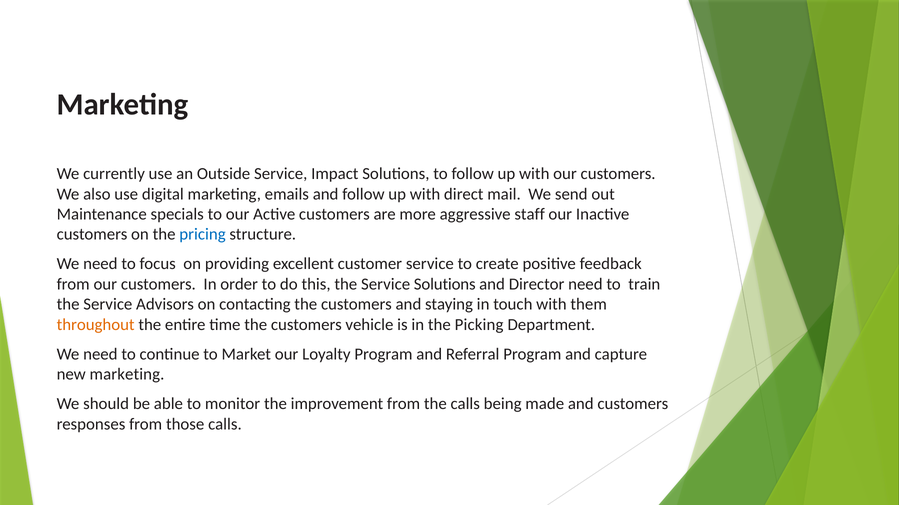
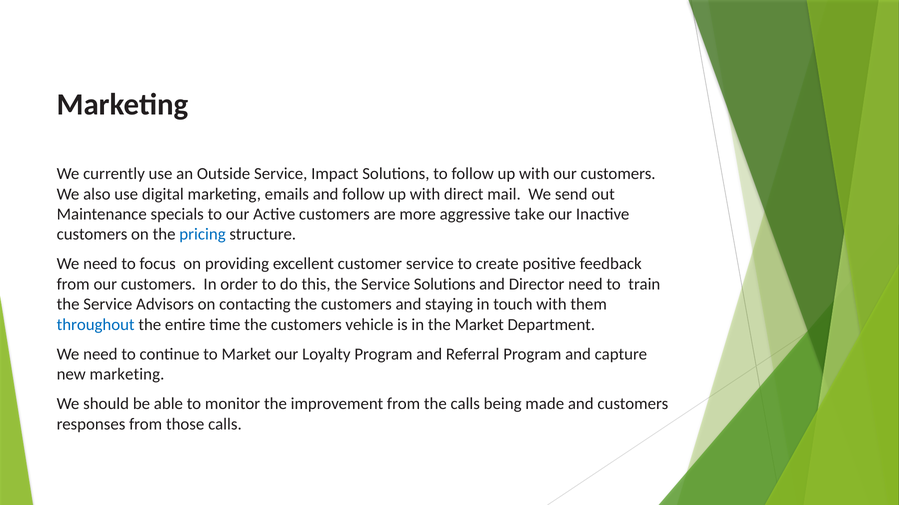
staff: staff -> take (529, 214)
throughout colour: orange -> blue (96, 325)
the Picking: Picking -> Market (479, 325)
